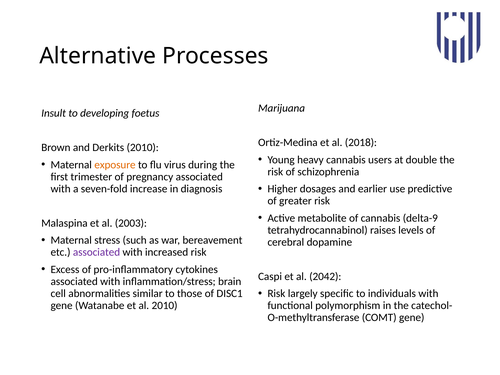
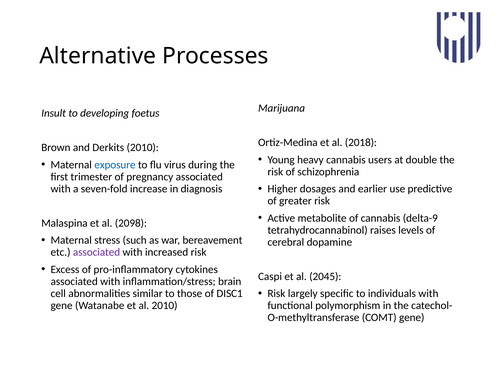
exposure colour: orange -> blue (115, 165)
2003: 2003 -> 2098 (131, 223)
2042: 2042 -> 2045 (325, 276)
